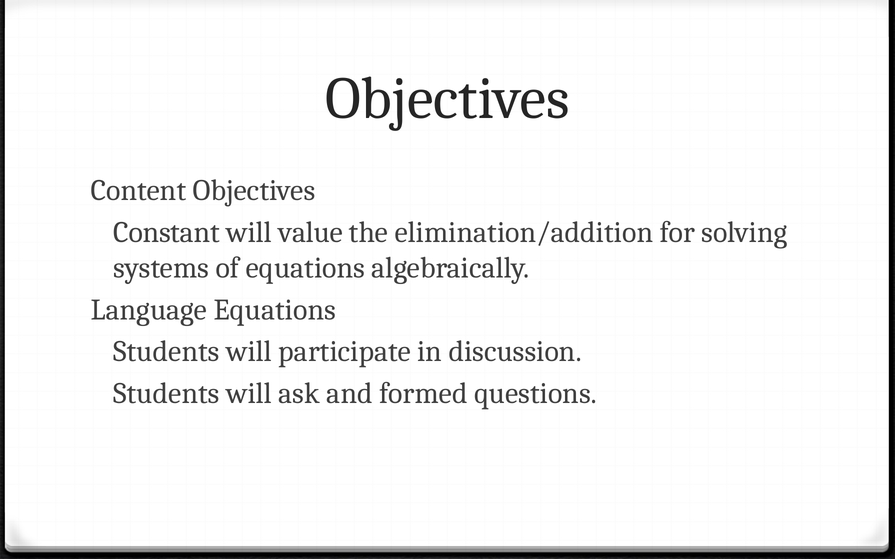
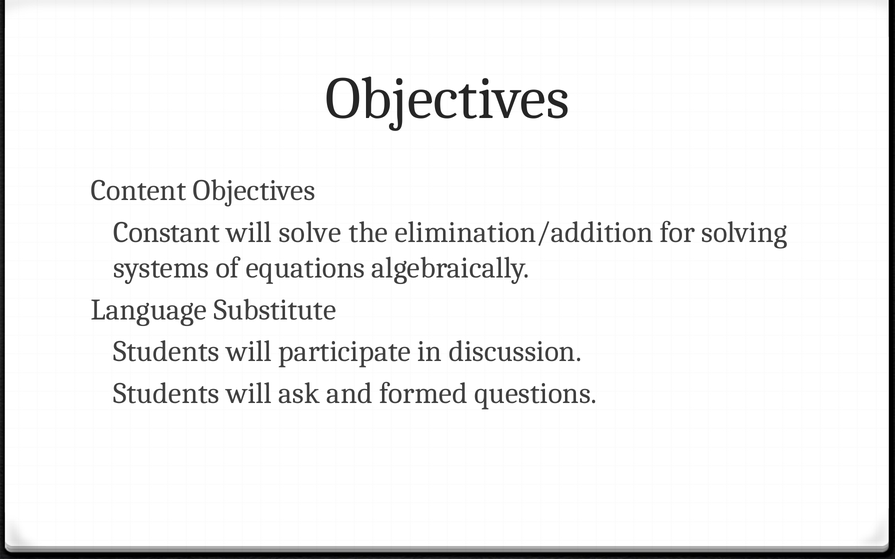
value: value -> solve (310, 232)
Language Equations: Equations -> Substitute (275, 310)
